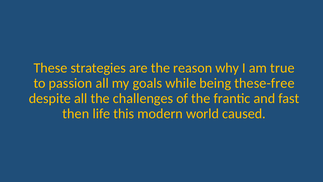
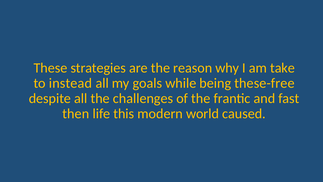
true: true -> take (283, 68)
passion: passion -> instead (70, 83)
